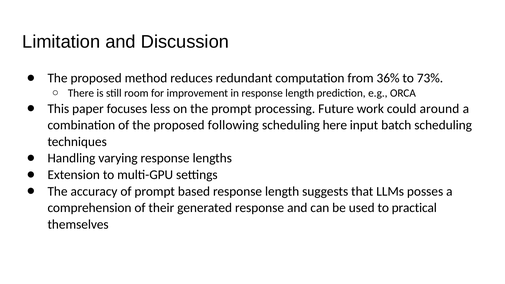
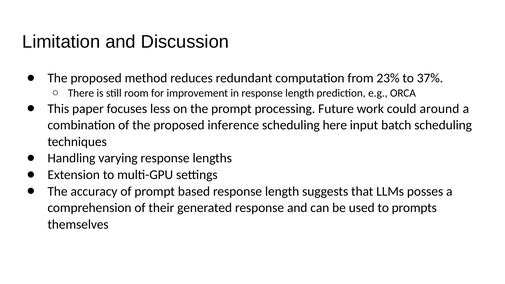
36%: 36% -> 23% (388, 78)
73%: 73% -> 37% (430, 78)
following: following -> inference (233, 125)
practical: practical -> prompts (414, 208)
